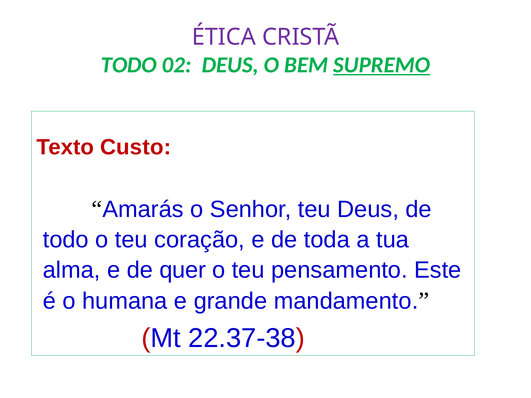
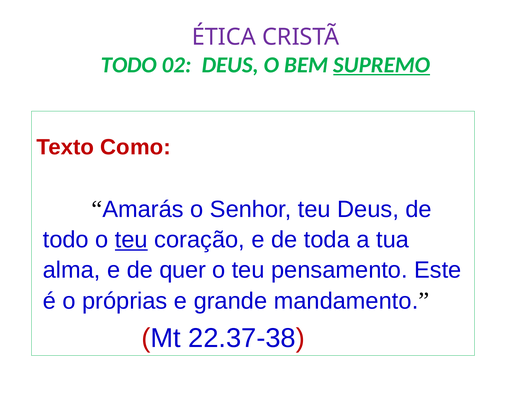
Custo: Custo -> Como (136, 147)
teu underline: none -> present (131, 240)
humana: humana -> próprias (125, 301)
